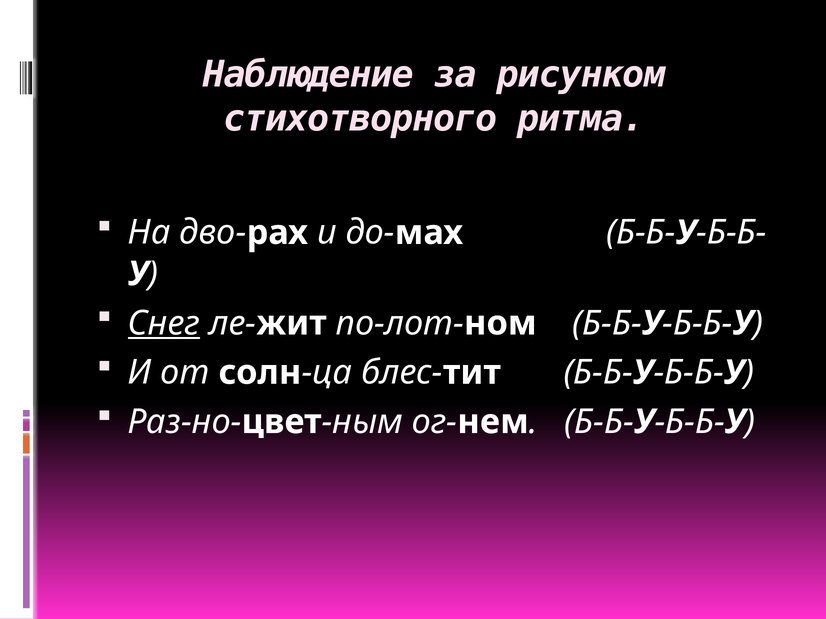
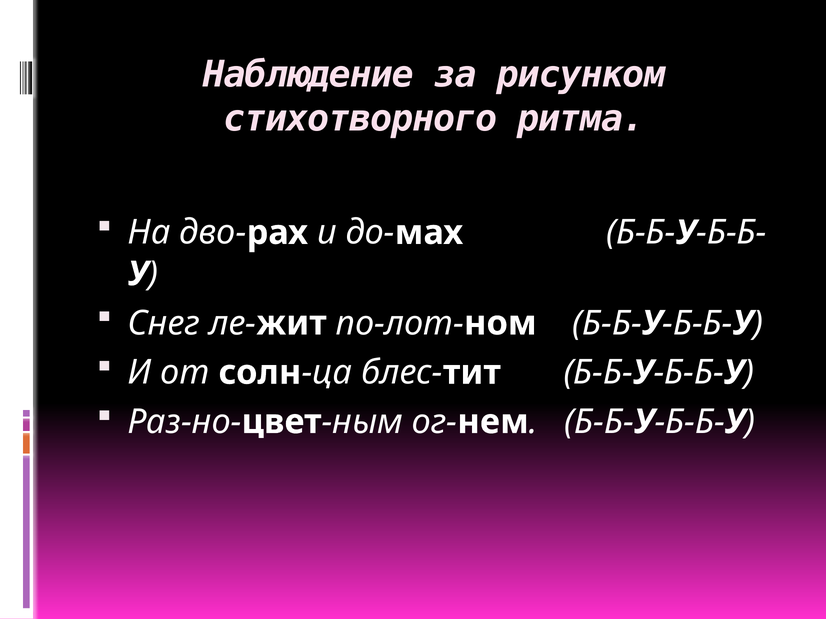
Снег underline: present -> none (164, 323)
